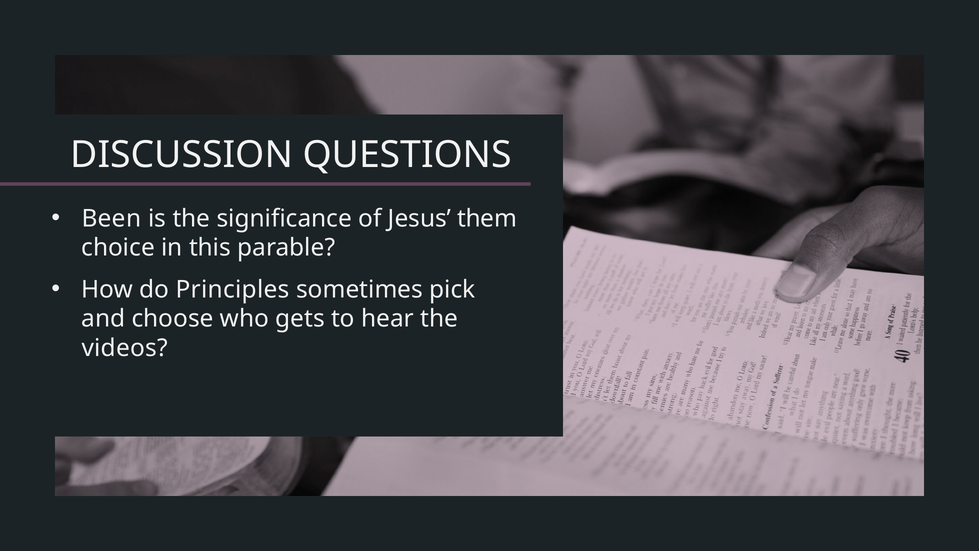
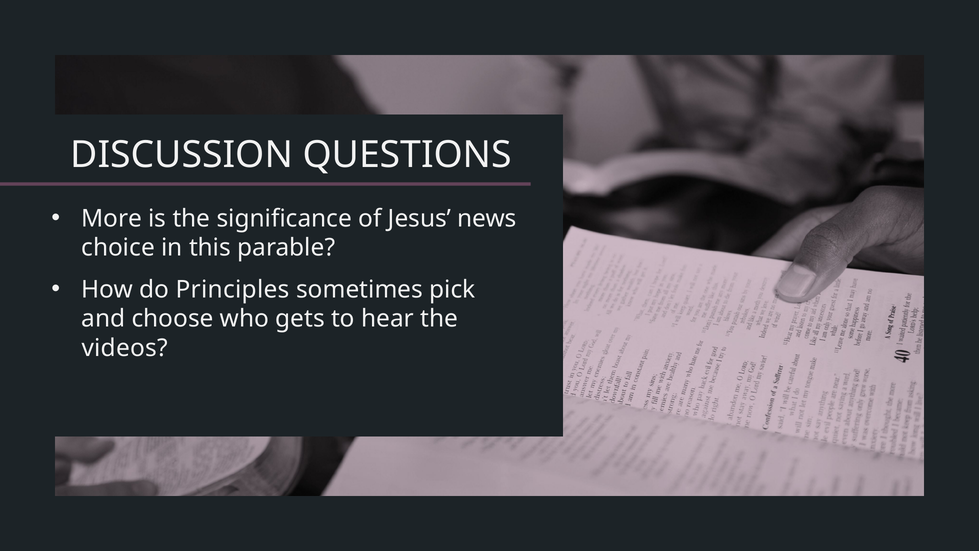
Been: Been -> More (112, 218)
them: them -> news (487, 218)
